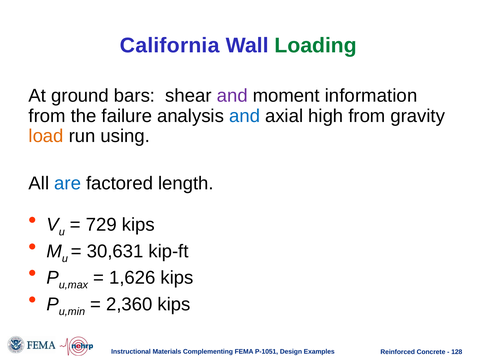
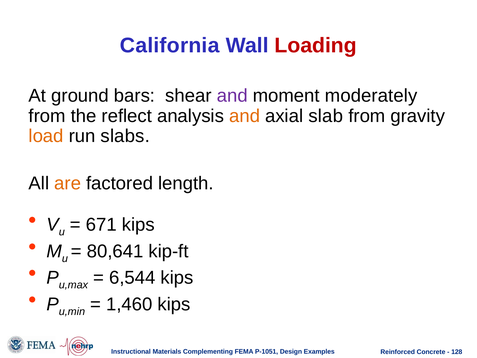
Loading colour: green -> red (316, 46)
information: information -> moderately (371, 96)
failure: failure -> reflect (127, 116)
and colour: blue -> orange (245, 116)
high: high -> slab (326, 116)
using: using -> slabs (125, 136)
are colour: blue -> orange (68, 183)
729: 729 -> 671 (101, 225)
30,631: 30,631 -> 80,641 (115, 251)
1,626: 1,626 -> 6,544 (132, 278)
2,360: 2,360 -> 1,460 (129, 304)
